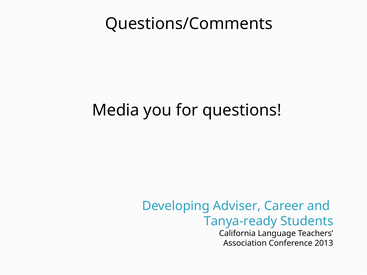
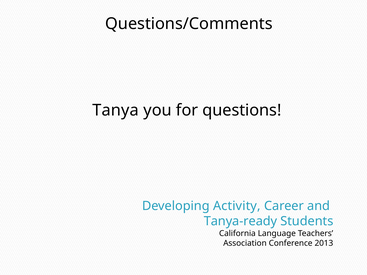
Media: Media -> Tanya (116, 110)
Adviser: Adviser -> Activity (237, 206)
